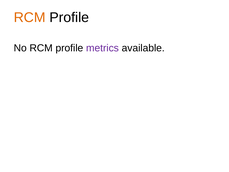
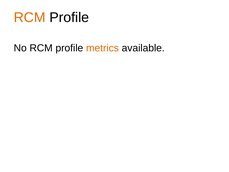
metrics colour: purple -> orange (103, 48)
